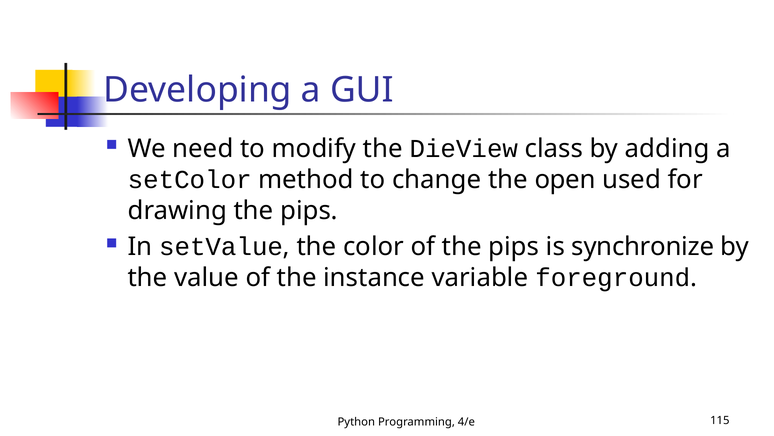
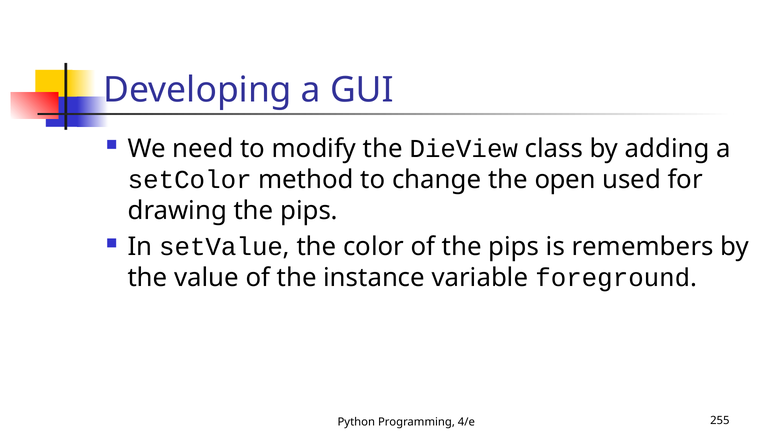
synchronize: synchronize -> remembers (643, 246)
115: 115 -> 255 (720, 420)
